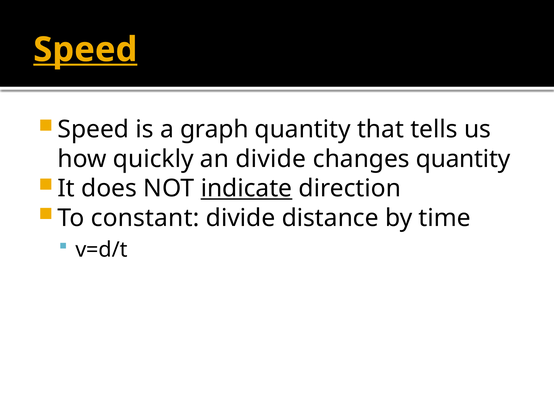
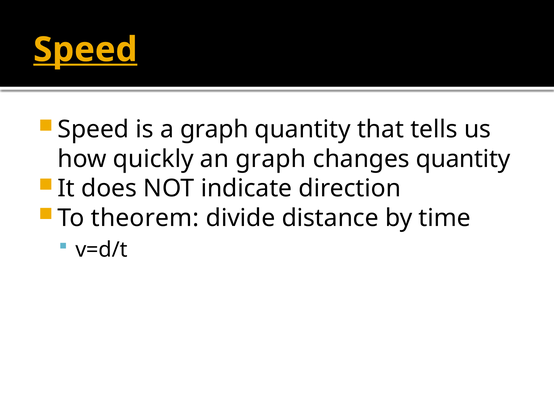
an divide: divide -> graph (271, 159)
indicate underline: present -> none (246, 189)
constant: constant -> theorem (145, 218)
